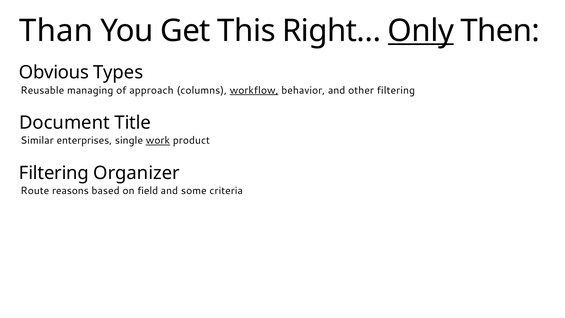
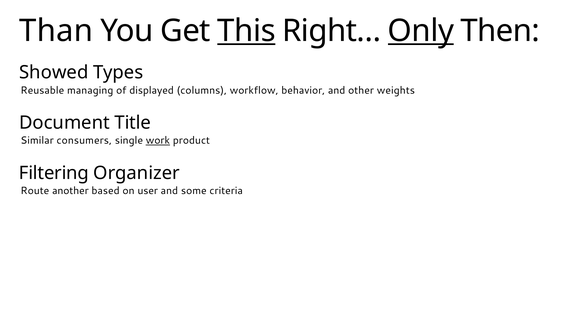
This underline: none -> present (247, 31)
Obvious: Obvious -> Showed (54, 73)
approach: approach -> displayed (152, 90)
workflow underline: present -> none (254, 90)
other filtering: filtering -> weights (396, 90)
enterprises: enterprises -> consumers (84, 140)
reasons: reasons -> another (70, 191)
field: field -> user (148, 191)
